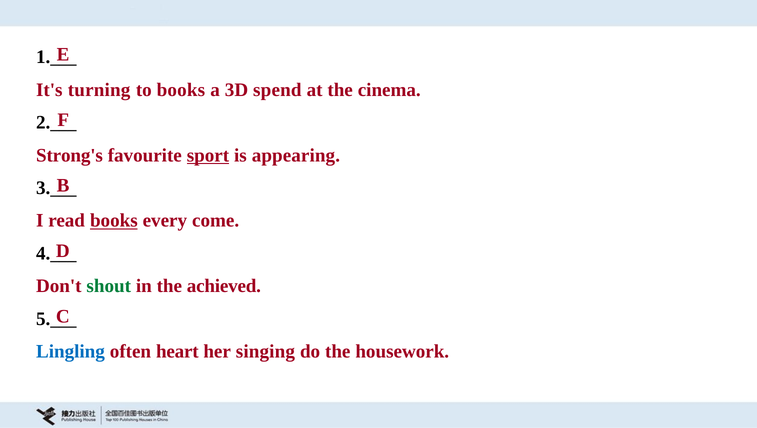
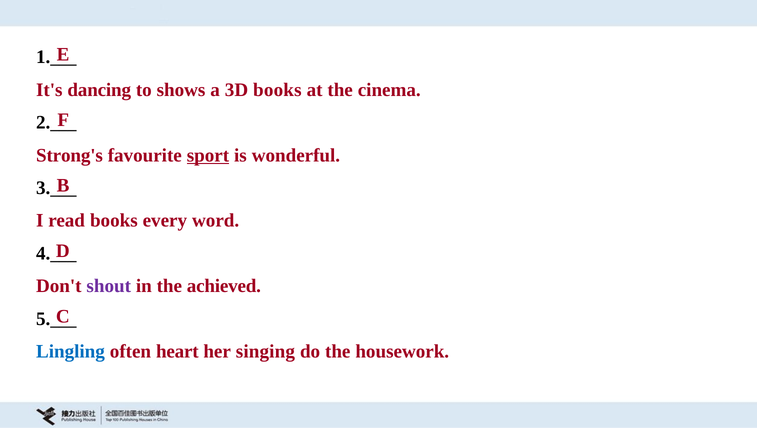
turning: turning -> dancing (99, 90)
to books: books -> shows (181, 90)
3D spend: spend -> books (277, 90)
appearing: appearing -> wonderful (296, 155)
books underline: present -> none (114, 221)
come: come -> word (216, 221)
shout colour: green -> purple (109, 286)
